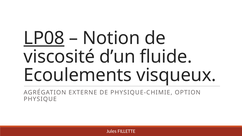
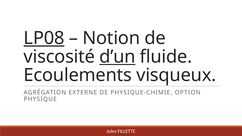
d’un underline: none -> present (117, 57)
